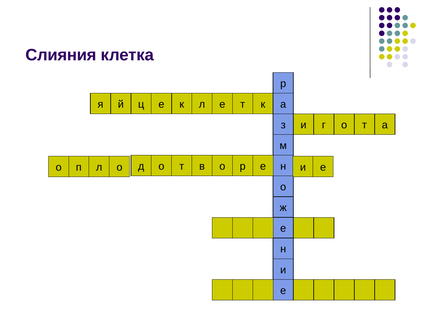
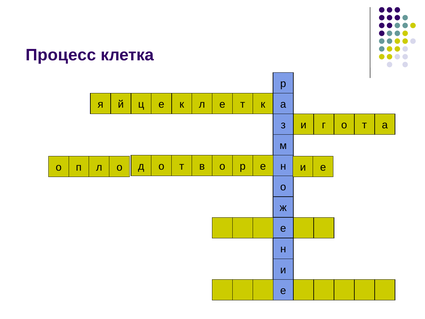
Слияния: Слияния -> Процесс (61, 55)
